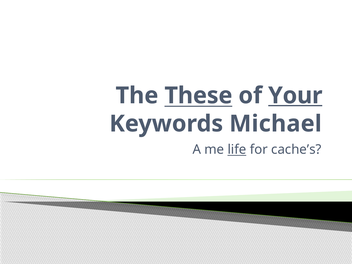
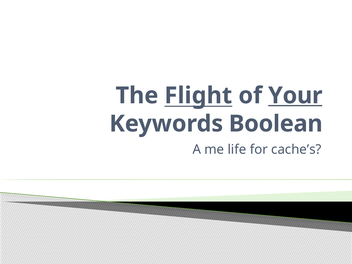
These: These -> Flight (198, 96)
Michael: Michael -> Boolean (276, 124)
life underline: present -> none (237, 150)
